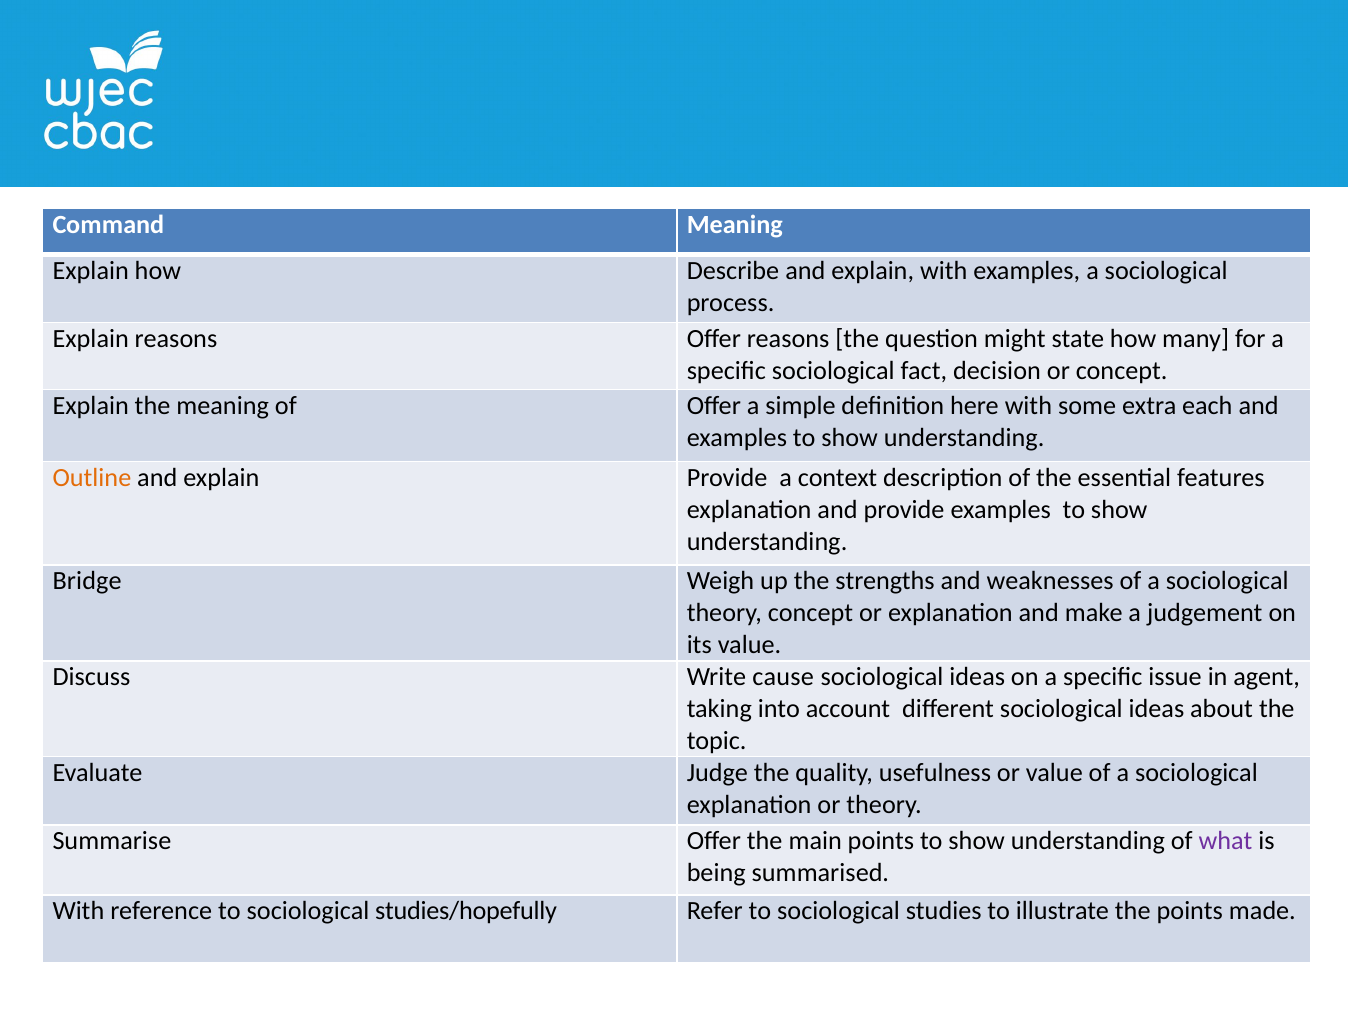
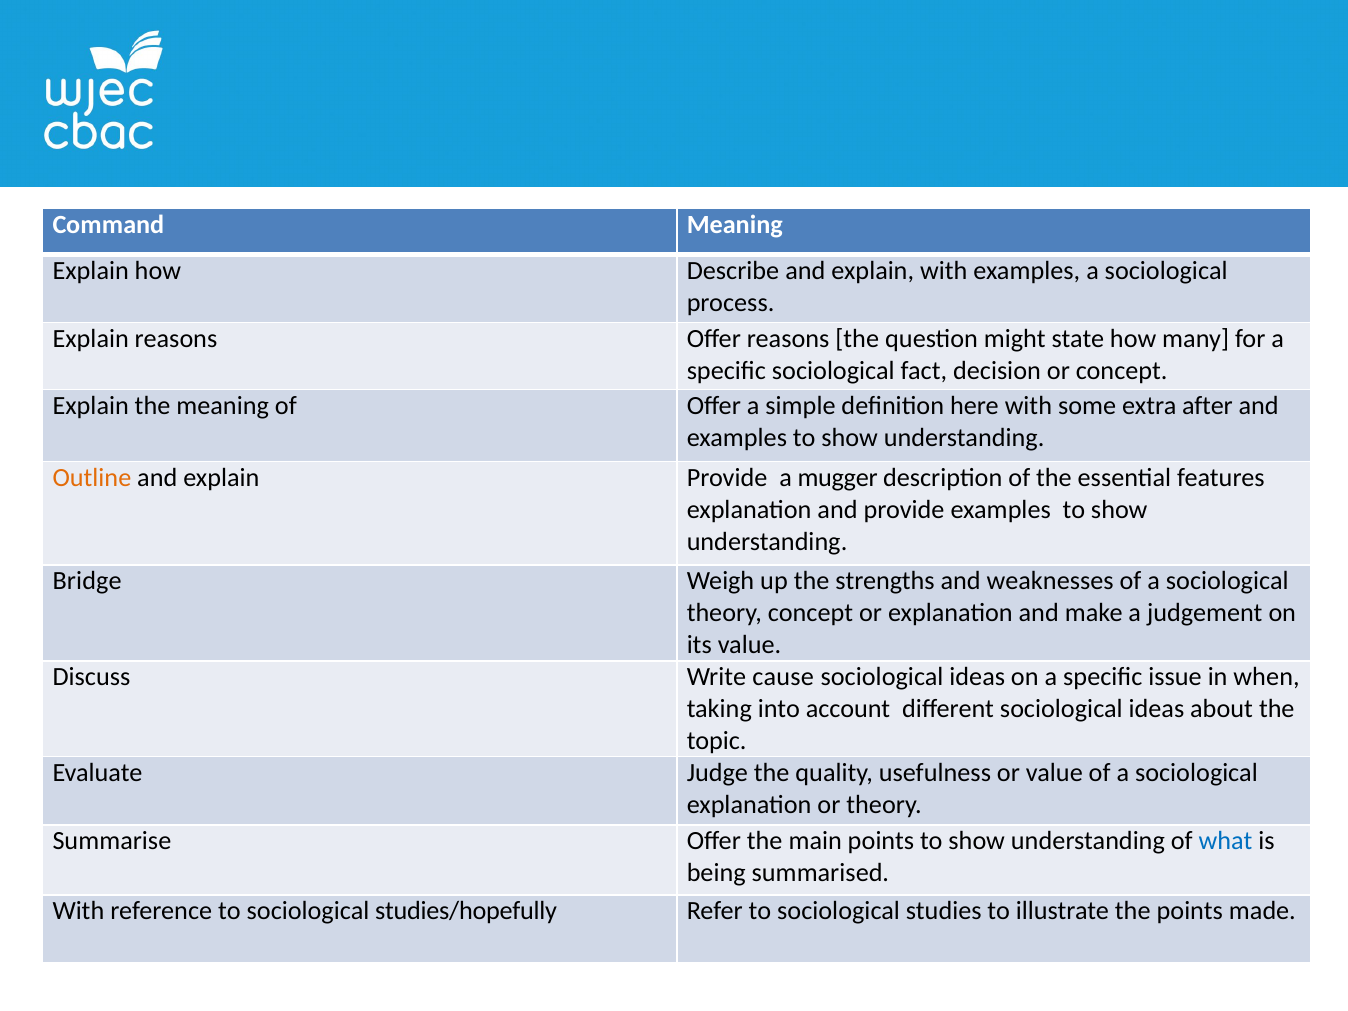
each: each -> after (1207, 406)
context: context -> mugger (838, 478)
agent: agent -> when (1267, 677)
what colour: purple -> blue (1226, 841)
